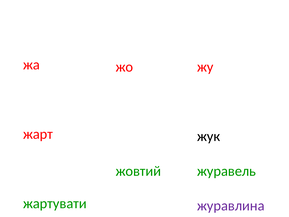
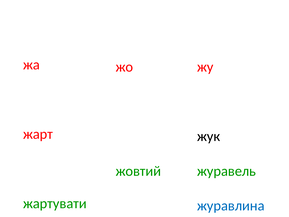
журавлина colour: purple -> blue (231, 206)
